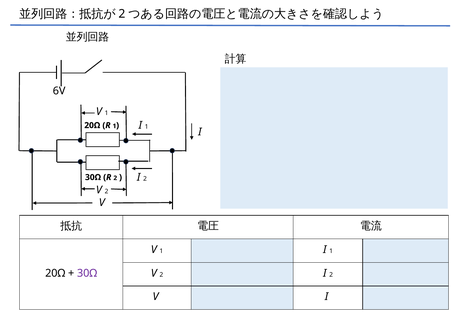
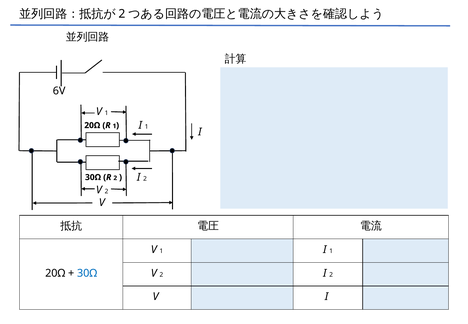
30Ω colour: purple -> blue (87, 273)
